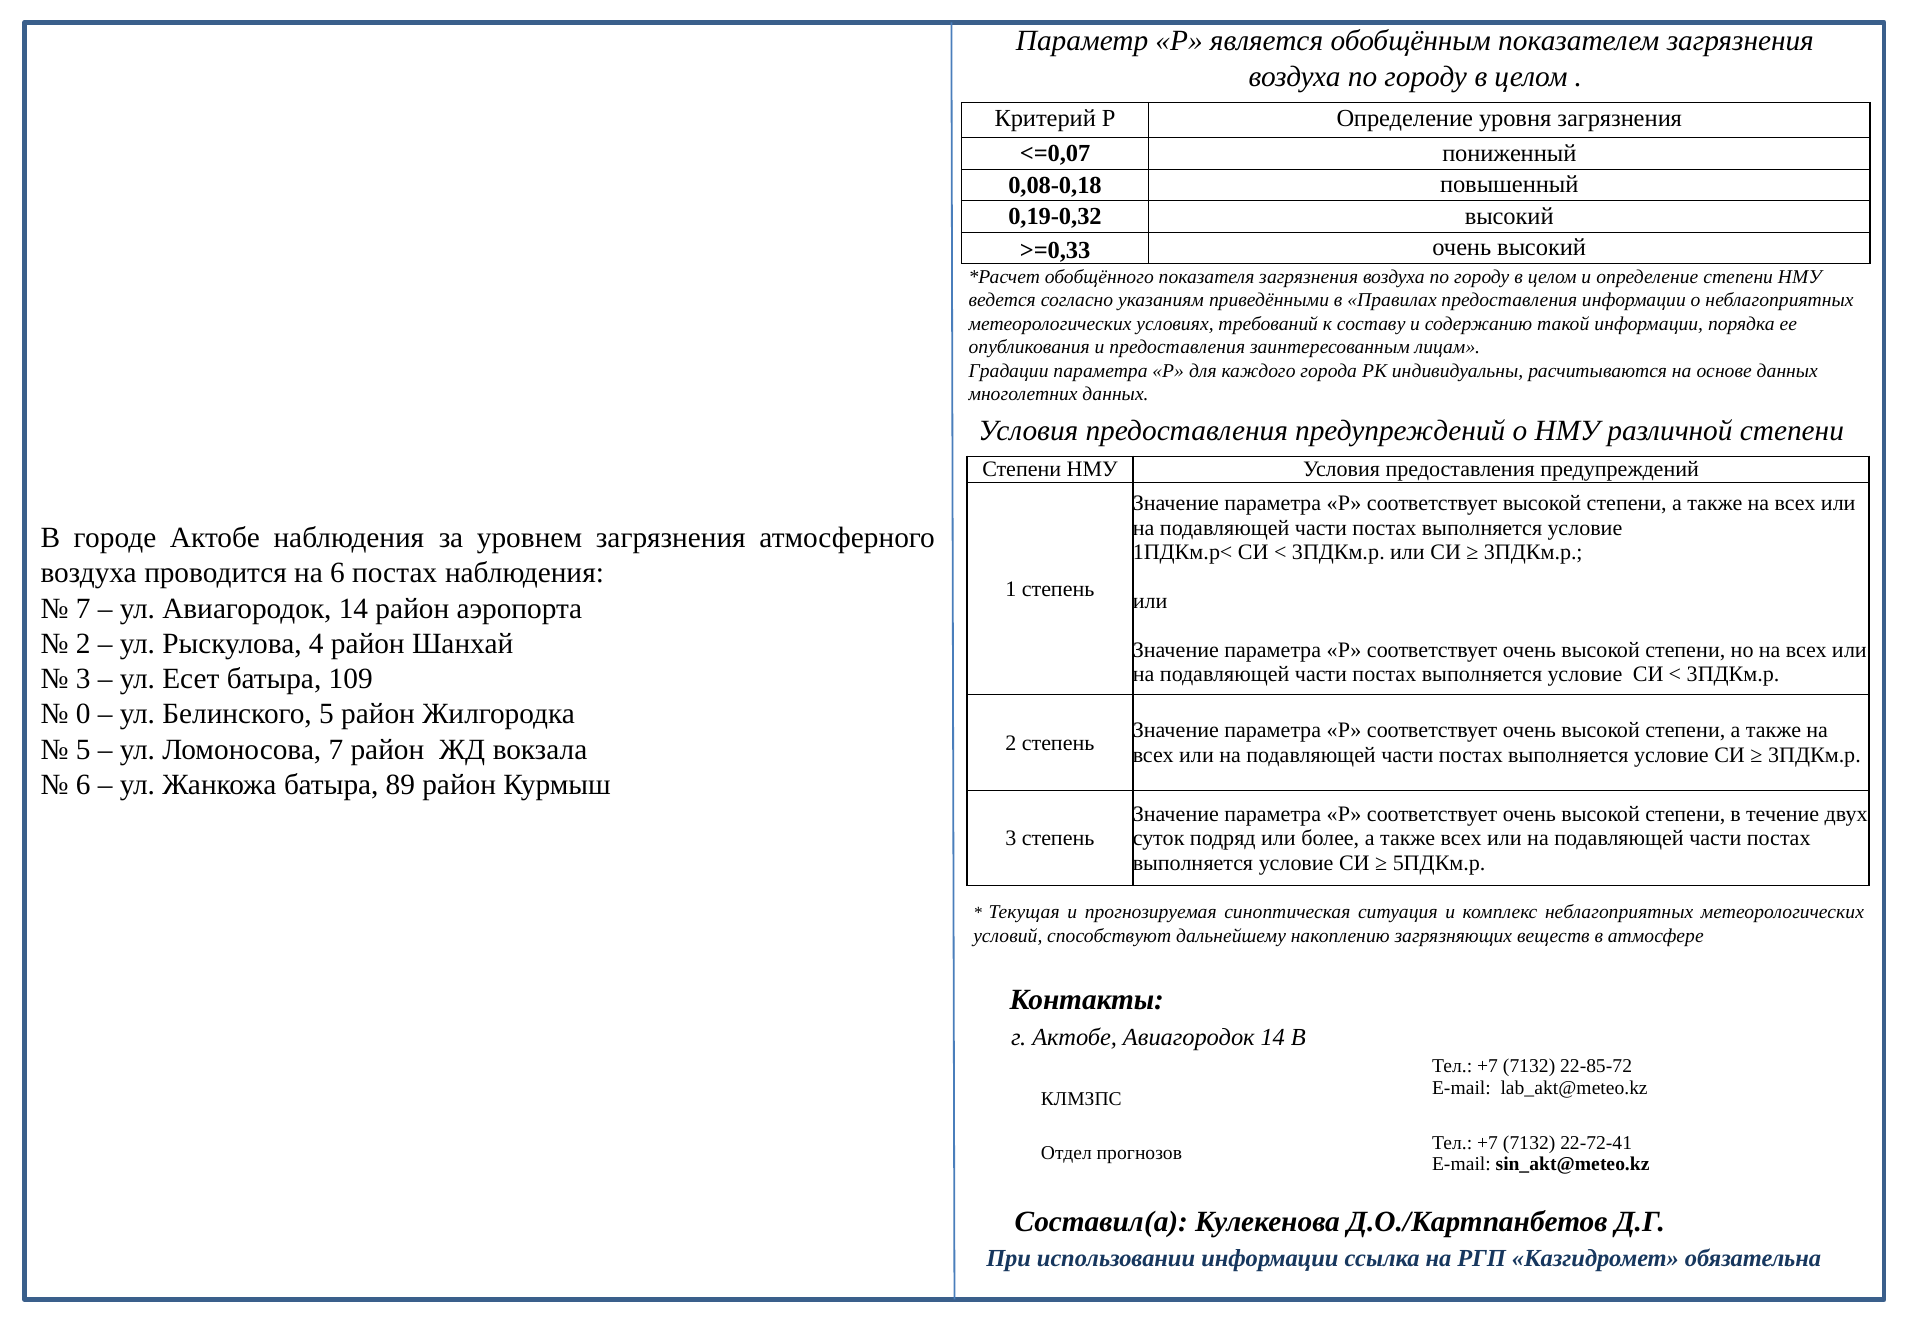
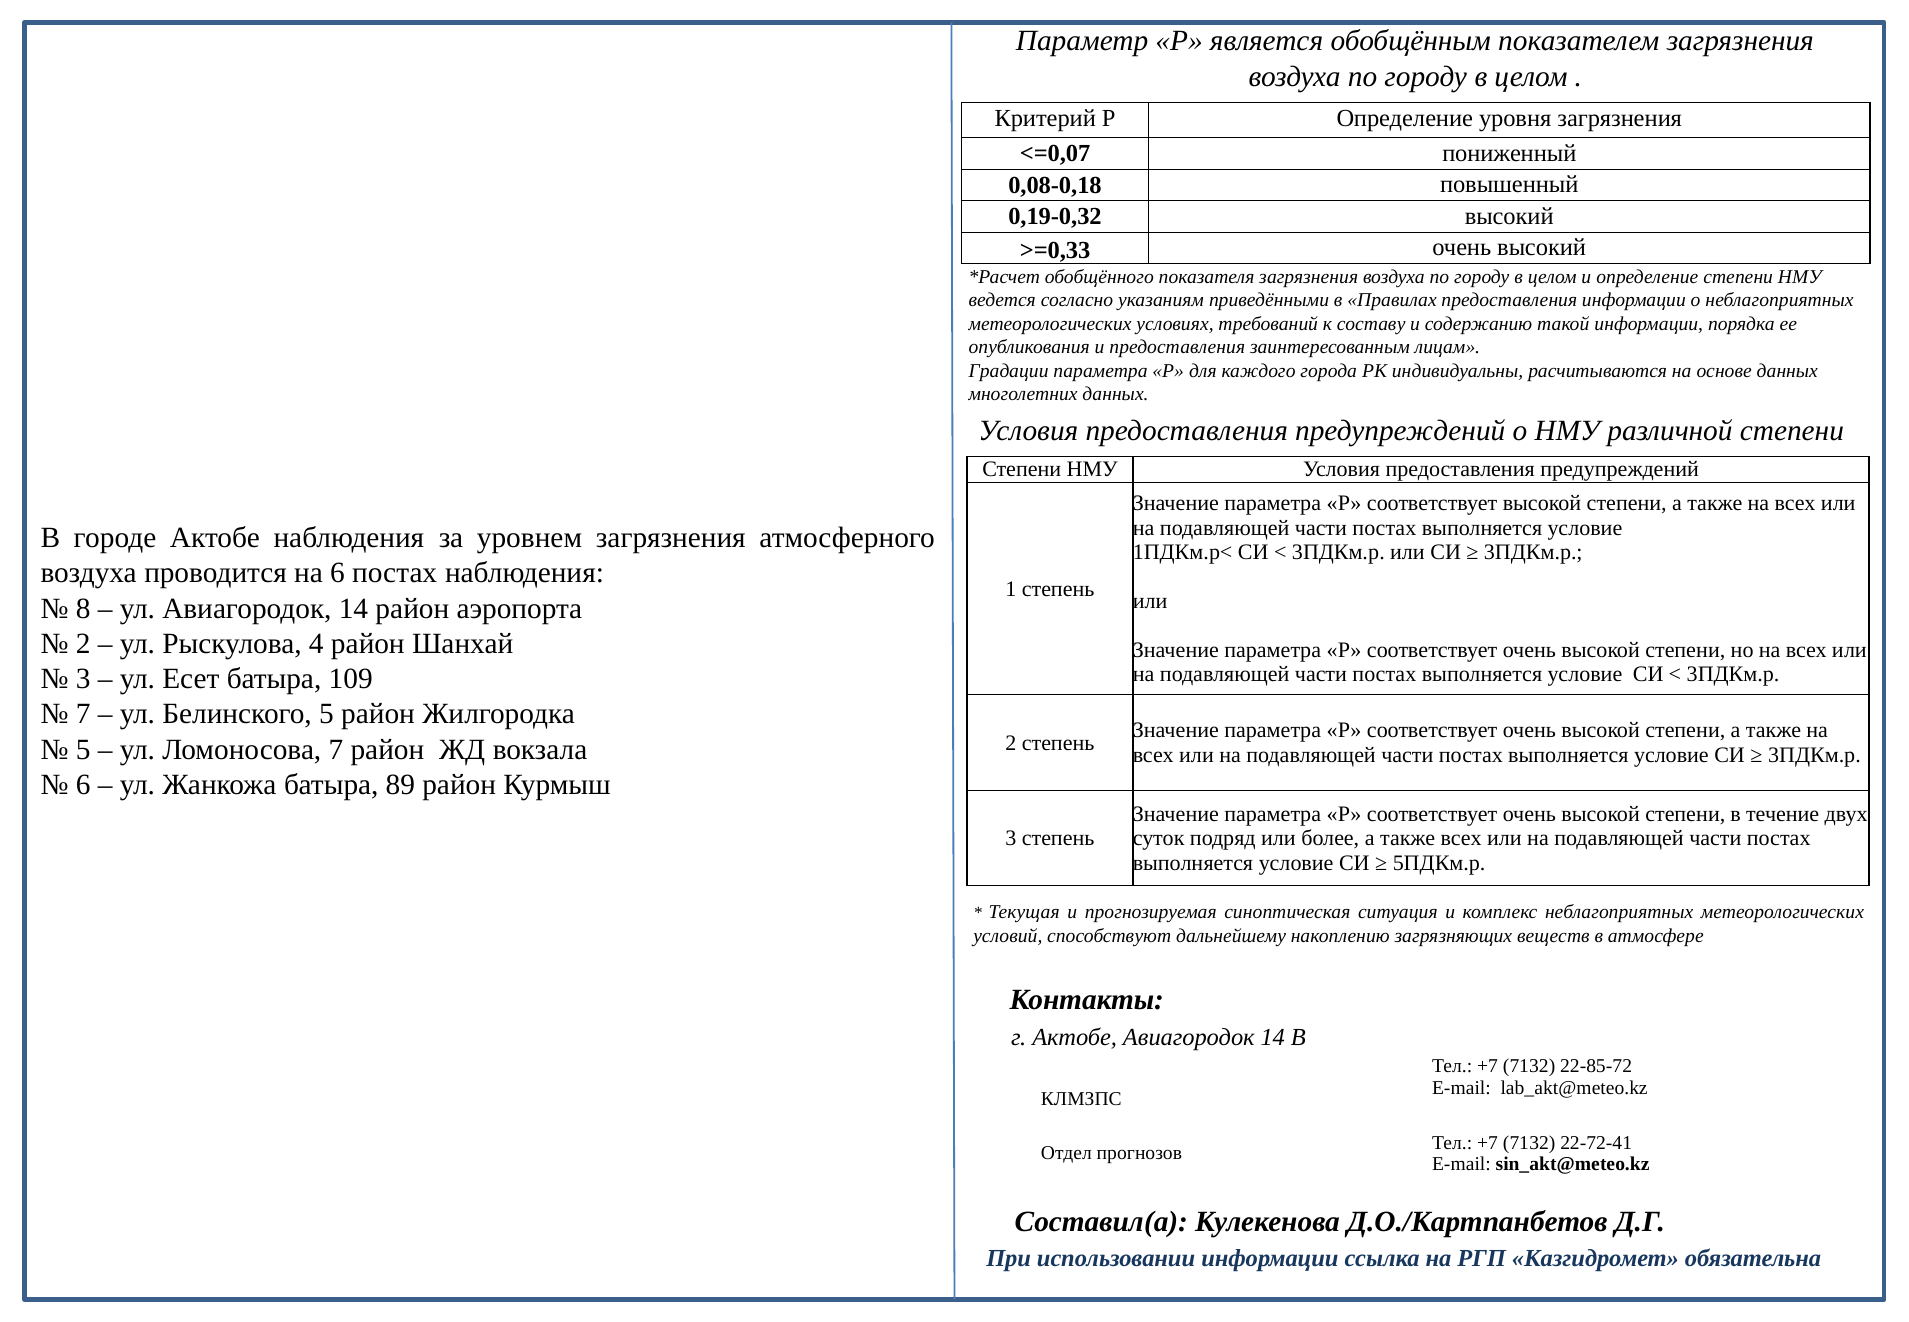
7: 7 -> 8 (83, 608)
0: 0 -> 7 (83, 714)
